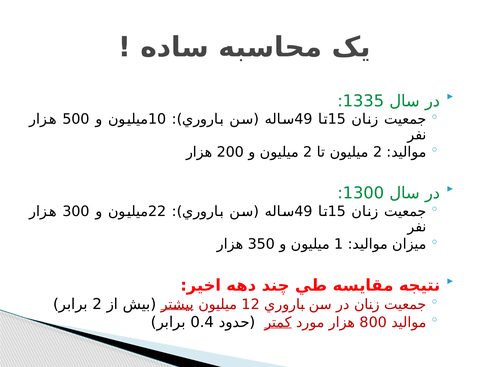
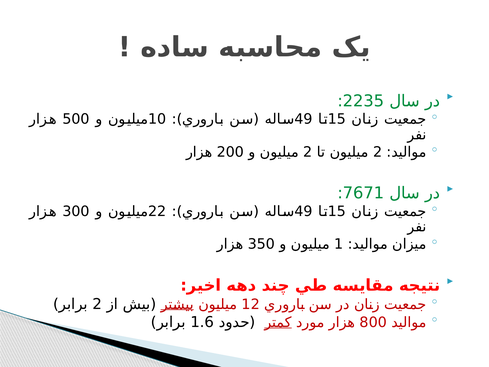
1335: 1335 -> 2235 (364, 101)
1300: 1300 -> 7671 (364, 193)
0.4: 0.4 -> 1.6 (202, 322)
